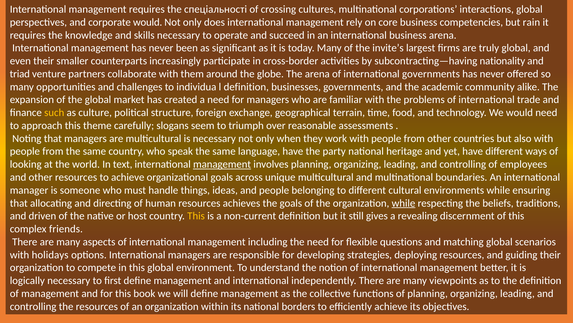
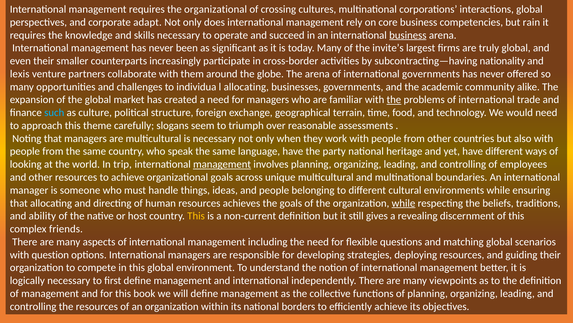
the спеціальності: спеціальності -> organizational (216, 9)
corporate would: would -> adapt (148, 22)
business underline: none -> present (408, 35)
triad: triad -> lexis (20, 74)
l definition: definition -> allocating (246, 87)
the underline: none -> present (394, 100)
such colour: yellow -> light blue (54, 112)
text: text -> trip (123, 164)
driven: driven -> ability (42, 216)
holidays: holidays -> question (50, 254)
